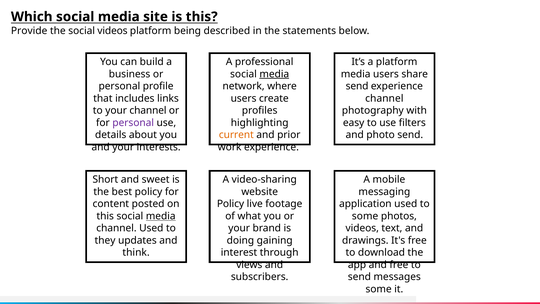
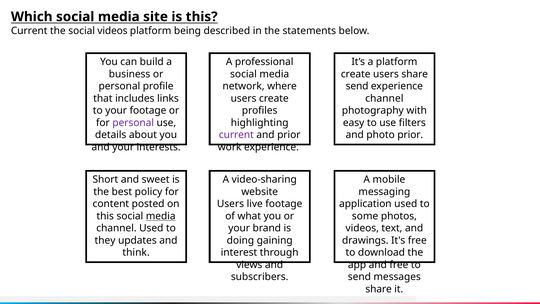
Provide: Provide -> Current (29, 31)
media underline: present -> none (274, 74)
media: media -> create (356, 74)
your channel: channel -> footage (148, 110)
current colour: orange -> purple (236, 135)
photo send: send -> prior (410, 135)
Policy: Policy -> Users (230, 204)
some: some -> share (379, 289)
